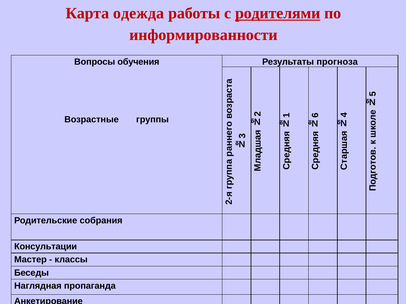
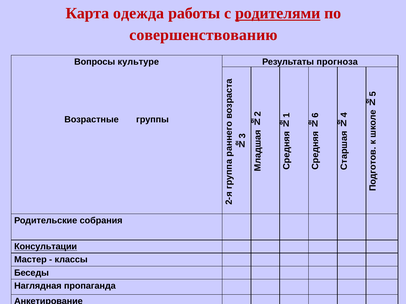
информированности: информированности -> совершенствованию (203, 35)
обучения: обучения -> культуре (138, 62)
Консультации underline: none -> present (46, 247)
